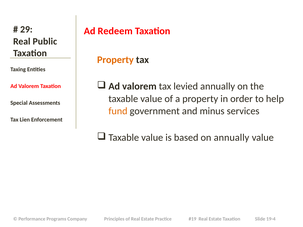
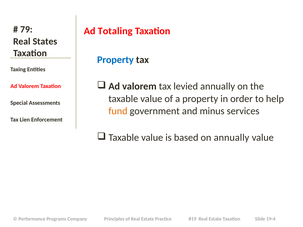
29: 29 -> 79 (26, 30)
Redeem: Redeem -> Totaling (115, 31)
Public: Public -> States (45, 41)
Property colour: orange -> blue (115, 60)
